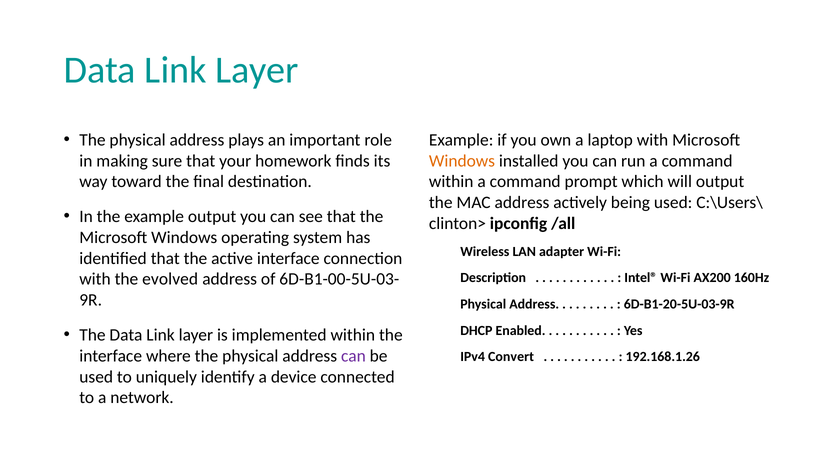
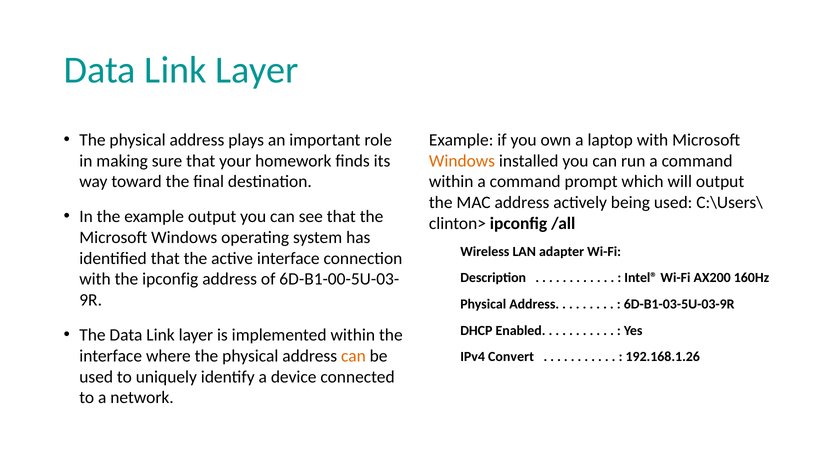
the evolved: evolved -> ipconfig (170, 279)
6D-B1-20-5U-03-9R: 6D-B1-20-5U-03-9R -> 6D-B1-03-5U-03-9R (679, 304)
can colour: purple -> orange (353, 356)
